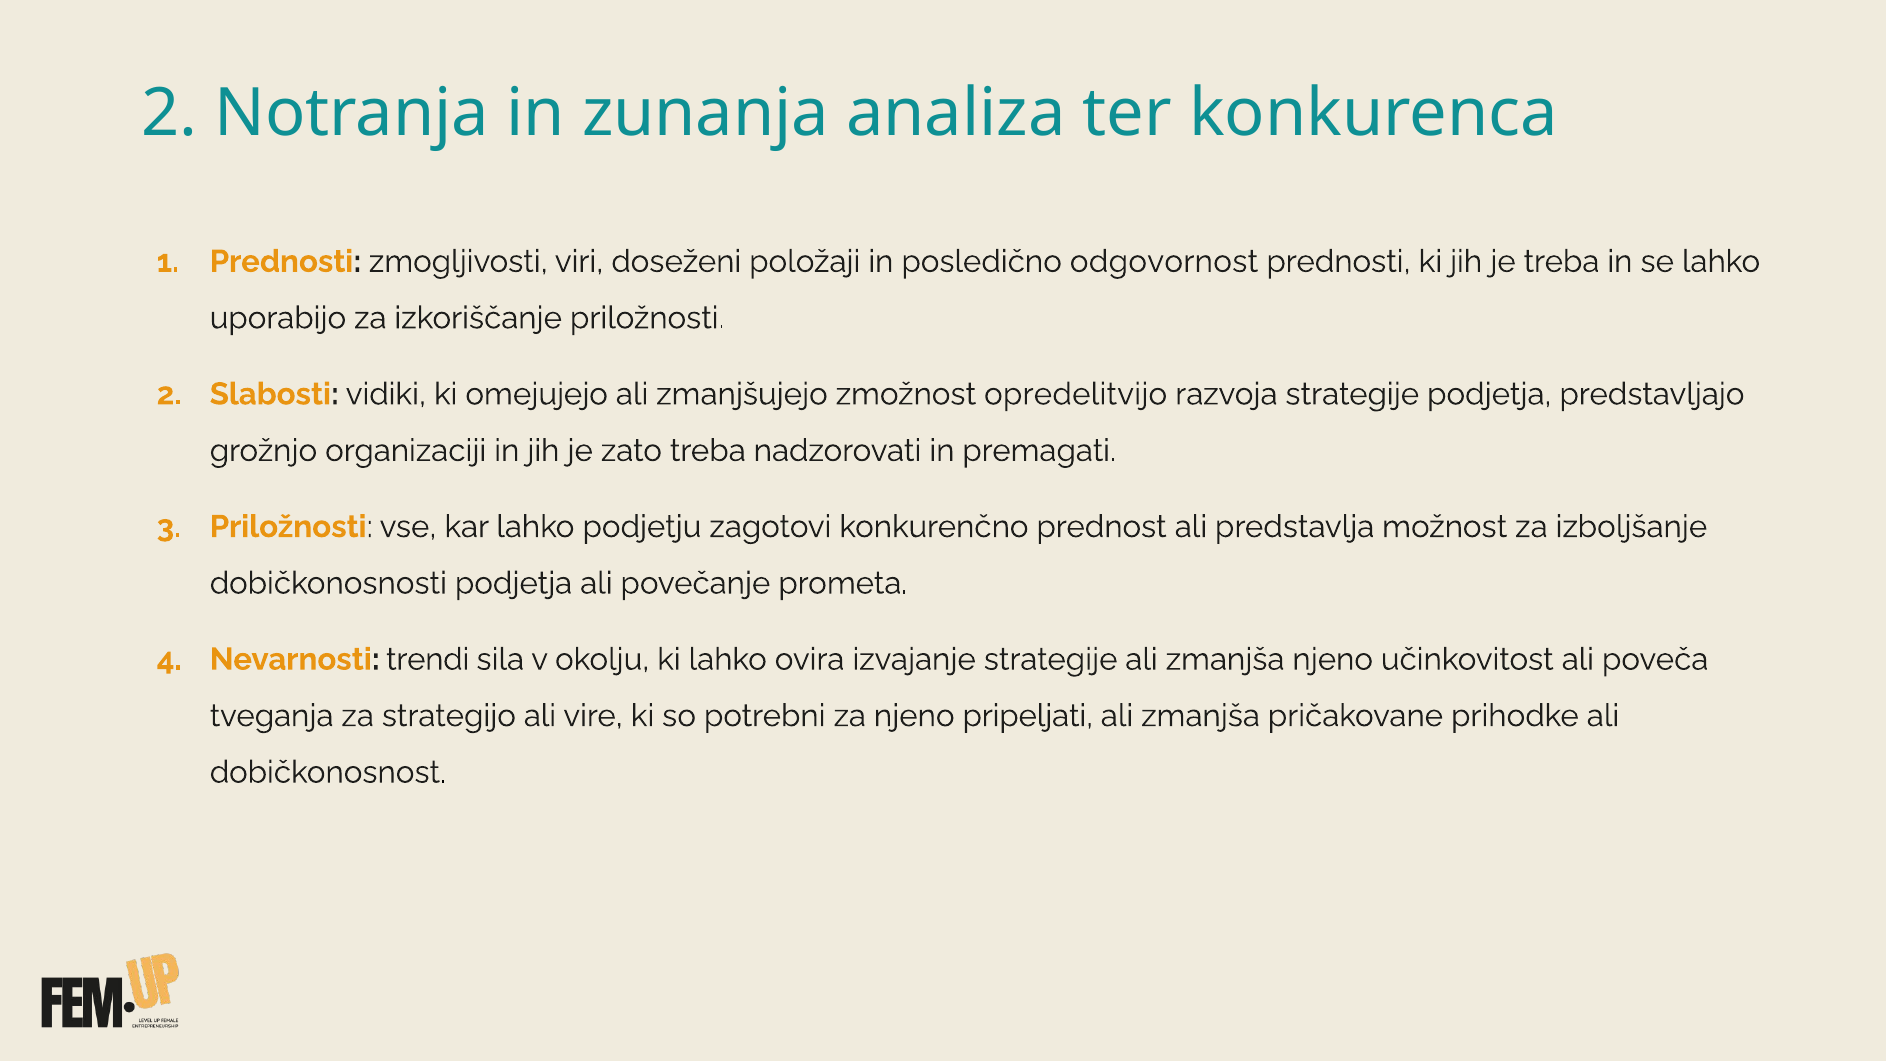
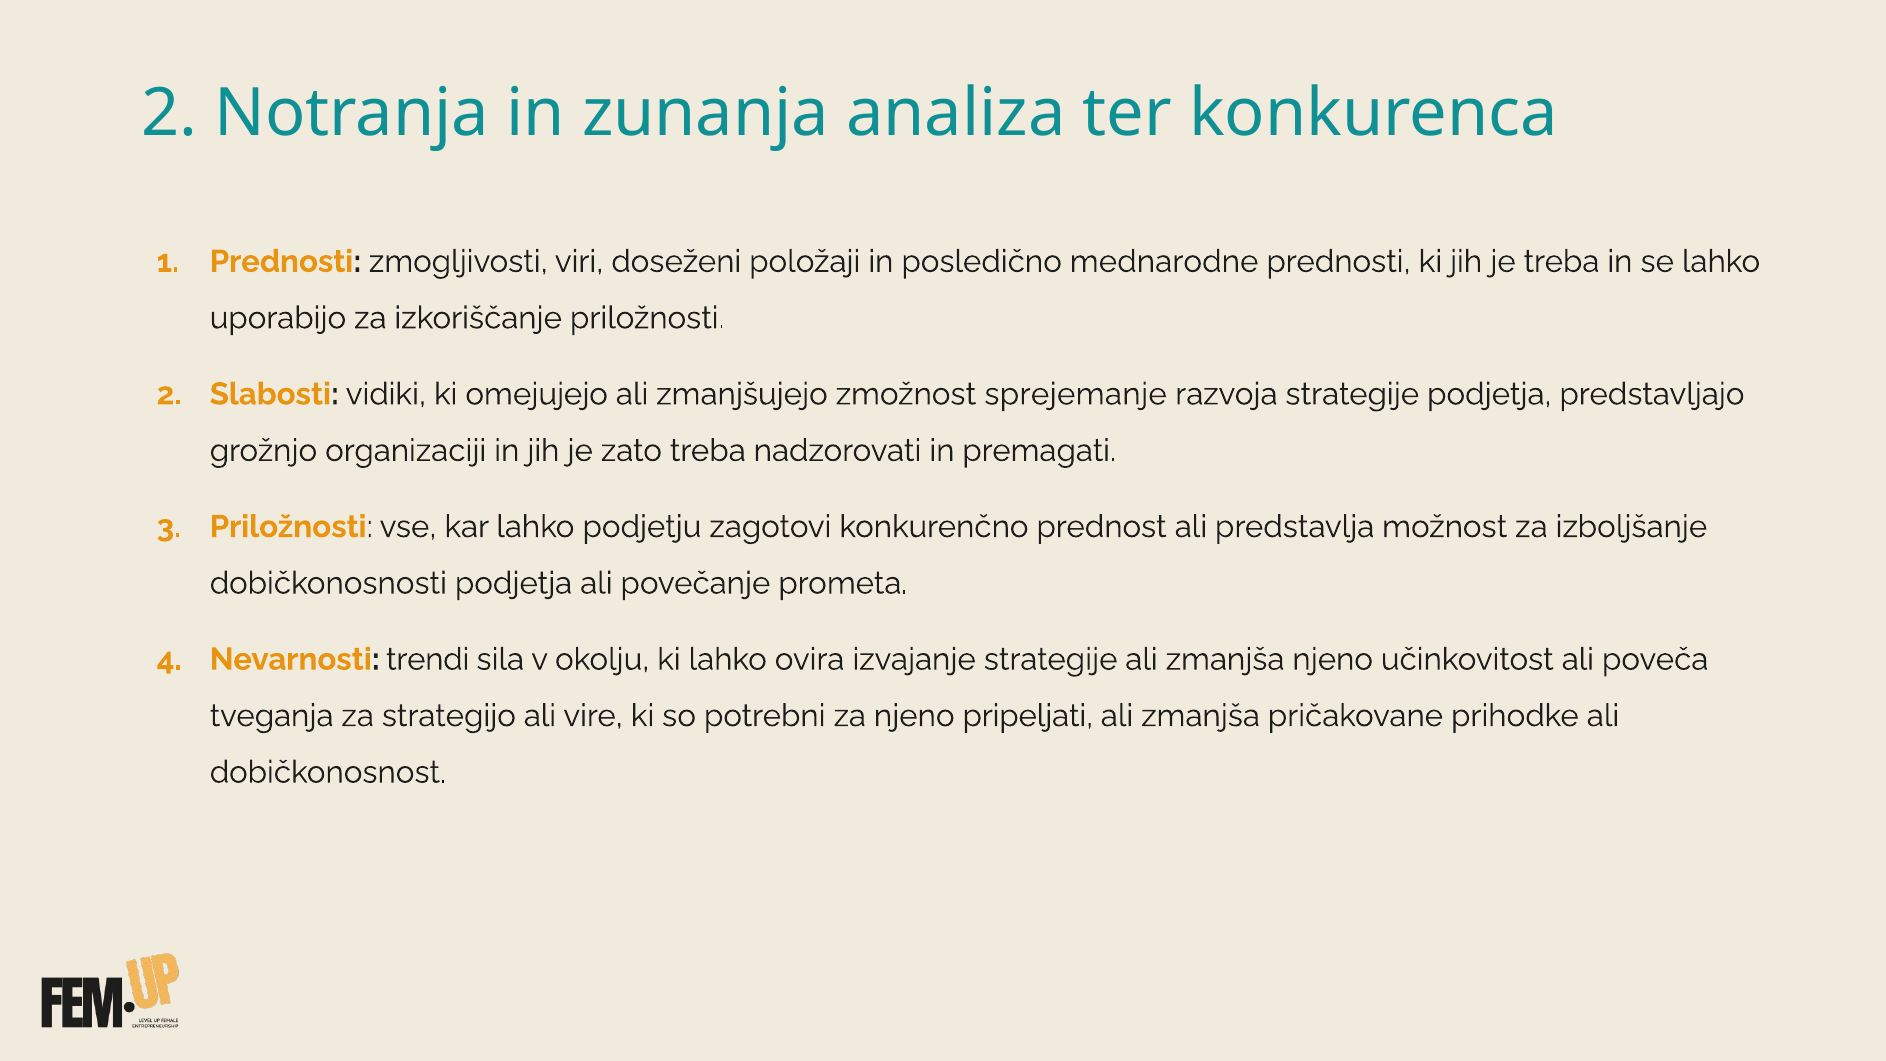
odgovornost: odgovornost -> mednarodne (1164, 261)
opredelitvijo: opredelitvijo -> sprejemanje (1076, 394)
